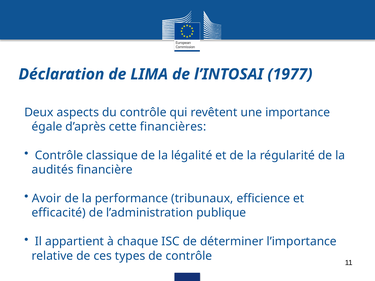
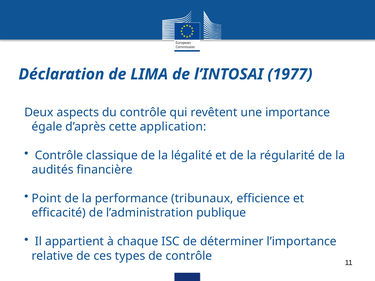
financières: financières -> application (173, 127)
Avoir: Avoir -> Point (47, 199)
